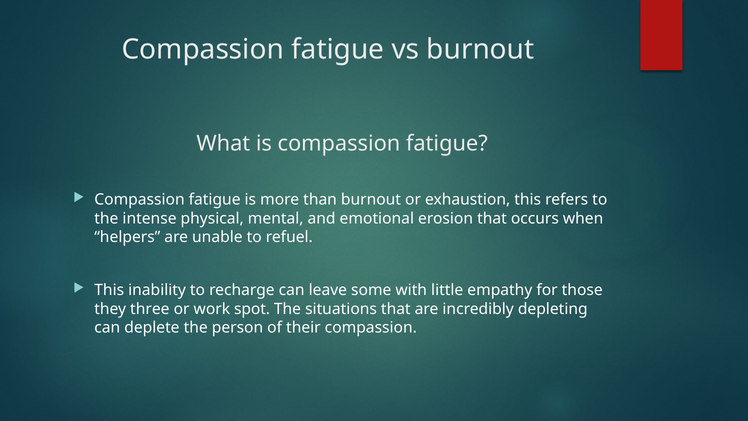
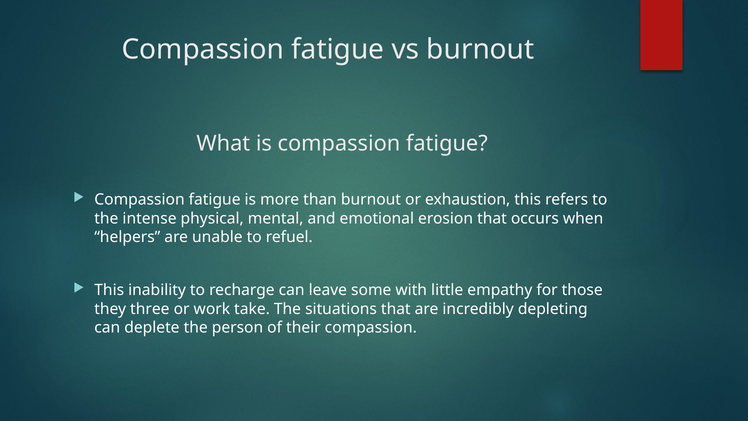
spot: spot -> take (252, 309)
